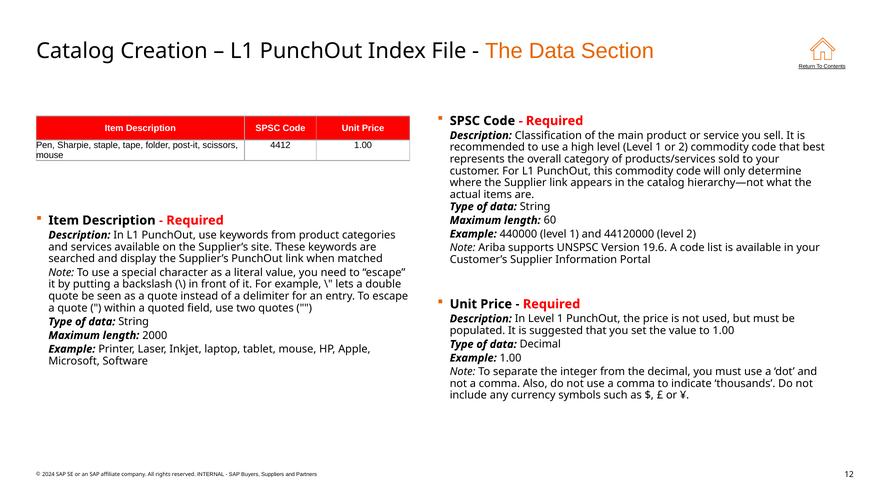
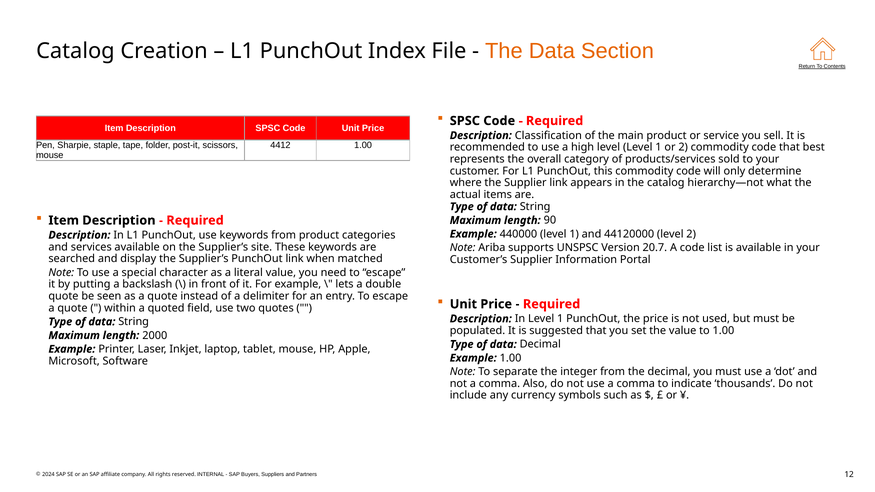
60: 60 -> 90 (550, 220)
19.6: 19.6 -> 20.7 (655, 248)
